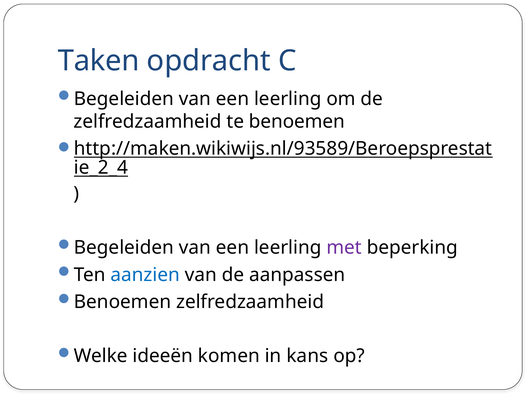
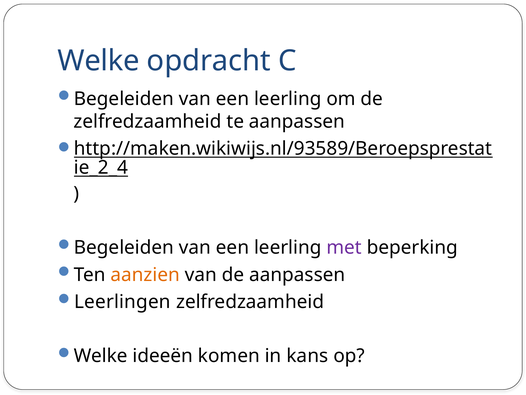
Taken: Taken -> Welke (99, 61)
te benoemen: benoemen -> aanpassen (297, 121)
aanzien colour: blue -> orange (145, 274)
Benoemen: Benoemen -> Leerlingen (122, 301)
